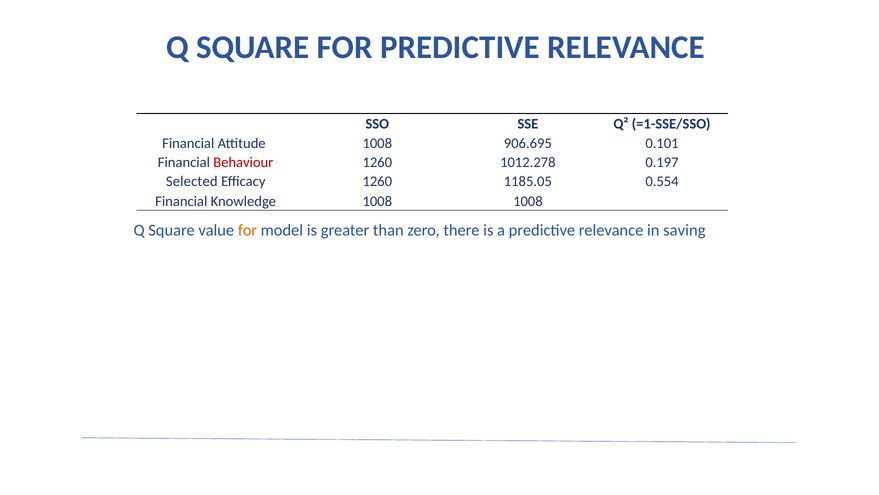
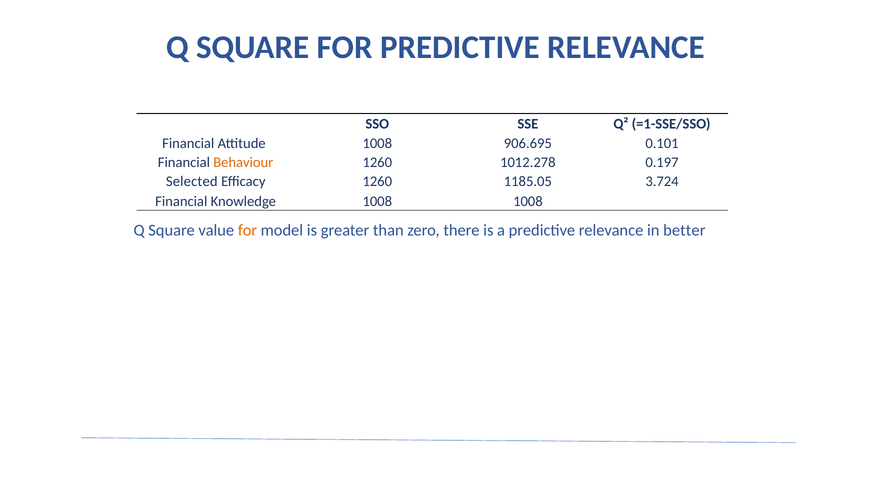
Behaviour colour: red -> orange (243, 162)
0.554: 0.554 -> 3.724 (662, 181)
saving: saving -> better (684, 230)
